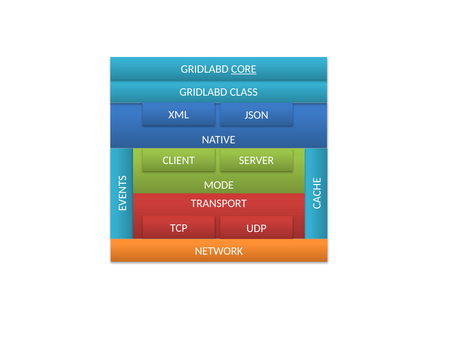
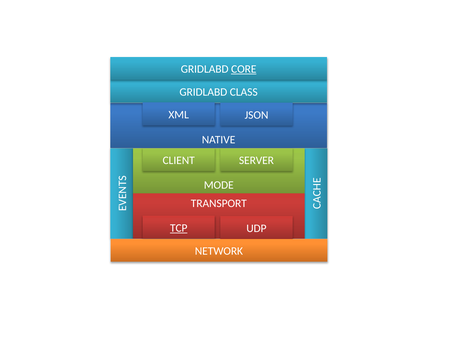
TCP underline: none -> present (179, 228)
